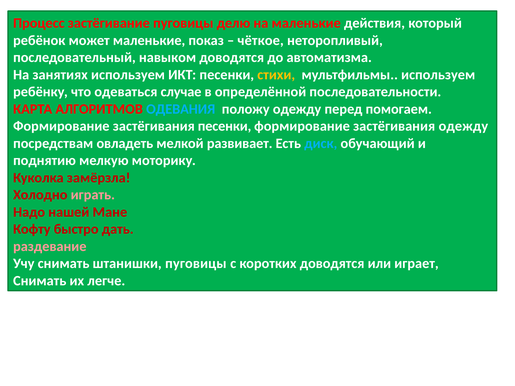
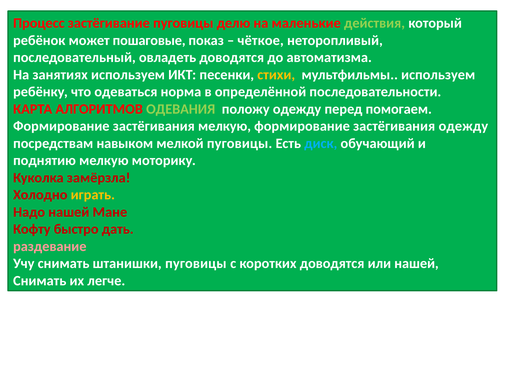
действия colour: white -> light green (374, 23)
может маленькие: маленькие -> пошаговые (149, 40)
навыком: навыком -> овладеть (168, 58)
случае: случае -> норма (181, 92)
ОДЕВАНИЯ colour: light blue -> light green (181, 109)
застёгивания песенки: песенки -> мелкую (224, 126)
овладеть: овладеть -> навыком (125, 143)
мелкой развивает: развивает -> пуговицы (240, 143)
играть colour: pink -> yellow (93, 195)
или играет: играет -> нашей (416, 264)
